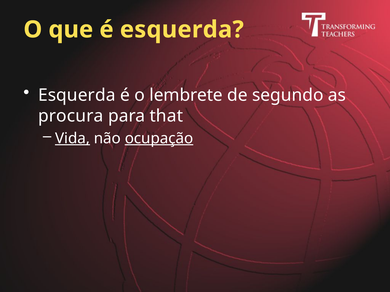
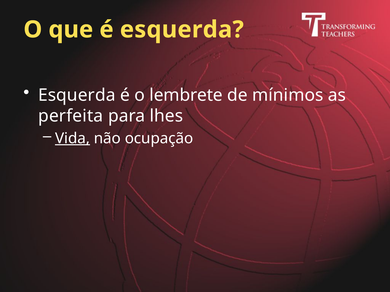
segundo: segundo -> mínimos (288, 95)
procura: procura -> perfeita (71, 116)
that: that -> lhes (166, 116)
ocupação underline: present -> none (159, 138)
